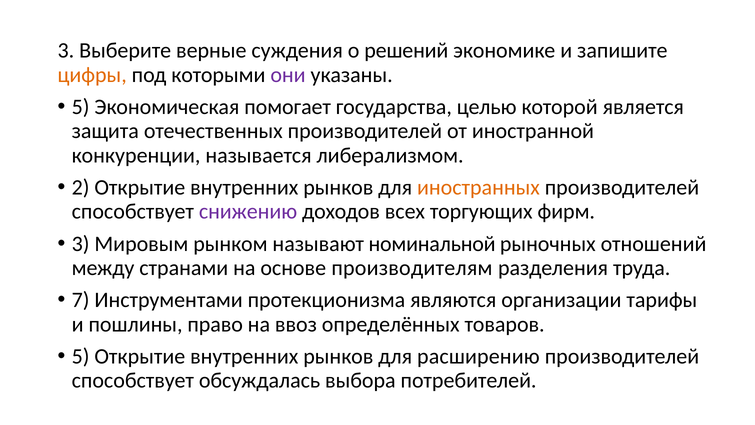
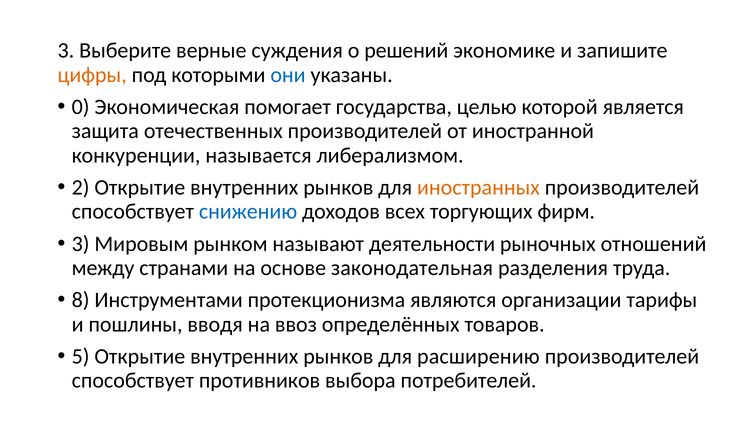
они colour: purple -> blue (288, 75)
5: 5 -> 0 (81, 107)
снижению colour: purple -> blue (248, 212)
номинальной: номинальной -> деятельности (432, 244)
производителям: производителям -> законодательная (412, 268)
7: 7 -> 8 (81, 300)
право: право -> вводя (215, 324)
обсуждалась: обсуждалась -> противников (260, 380)
